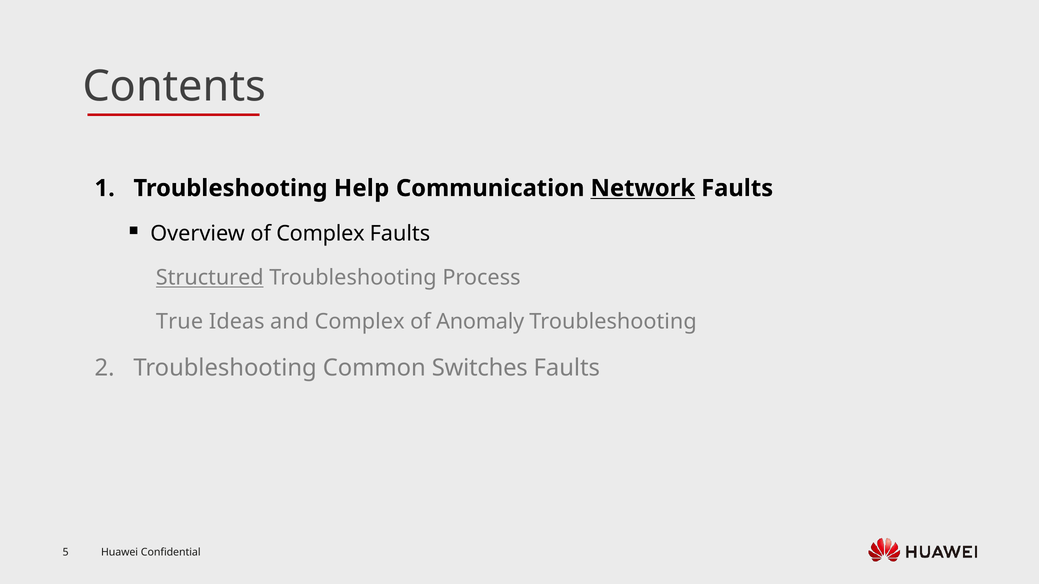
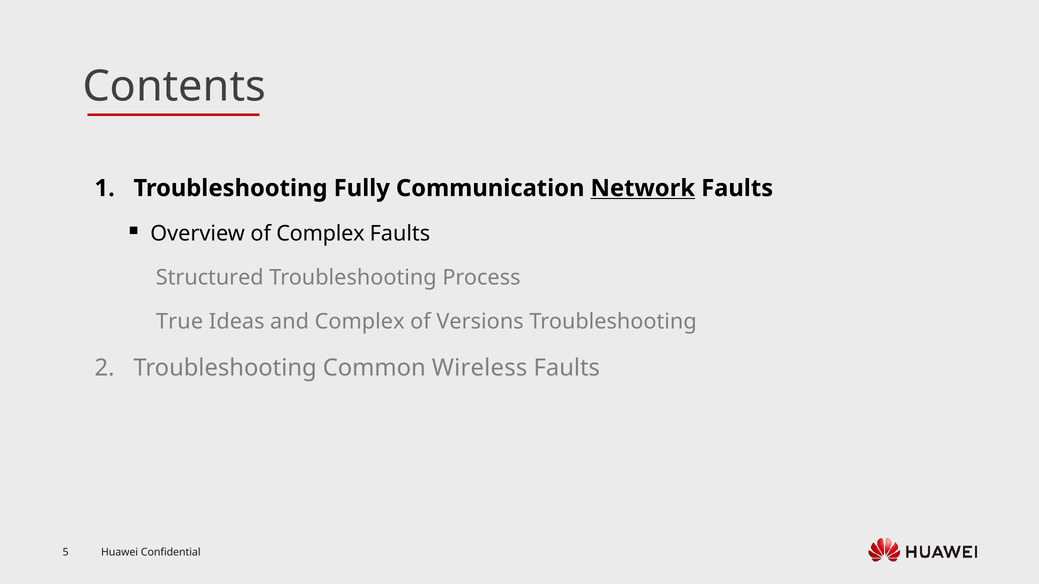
Help: Help -> Fully (362, 188)
Structured underline: present -> none (210, 278)
Anomaly: Anomaly -> Versions (480, 322)
Switches: Switches -> Wireless (480, 368)
